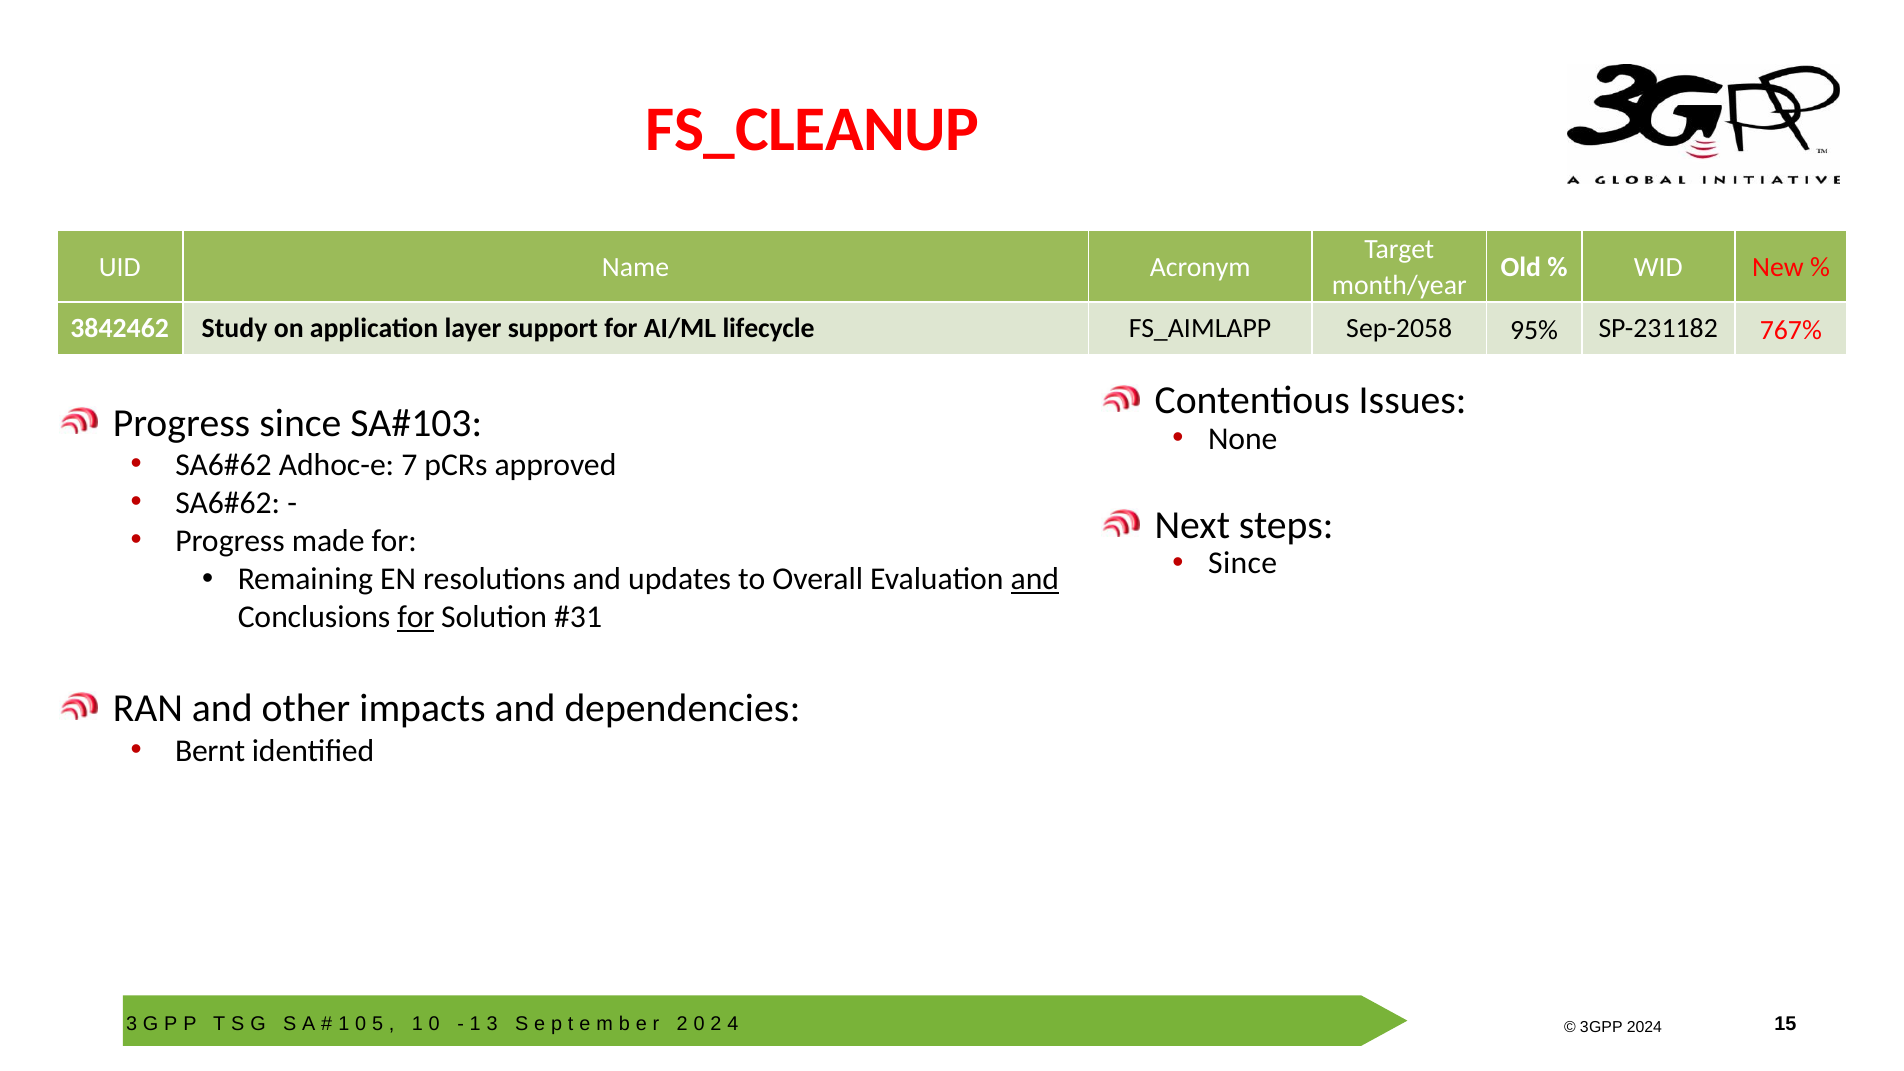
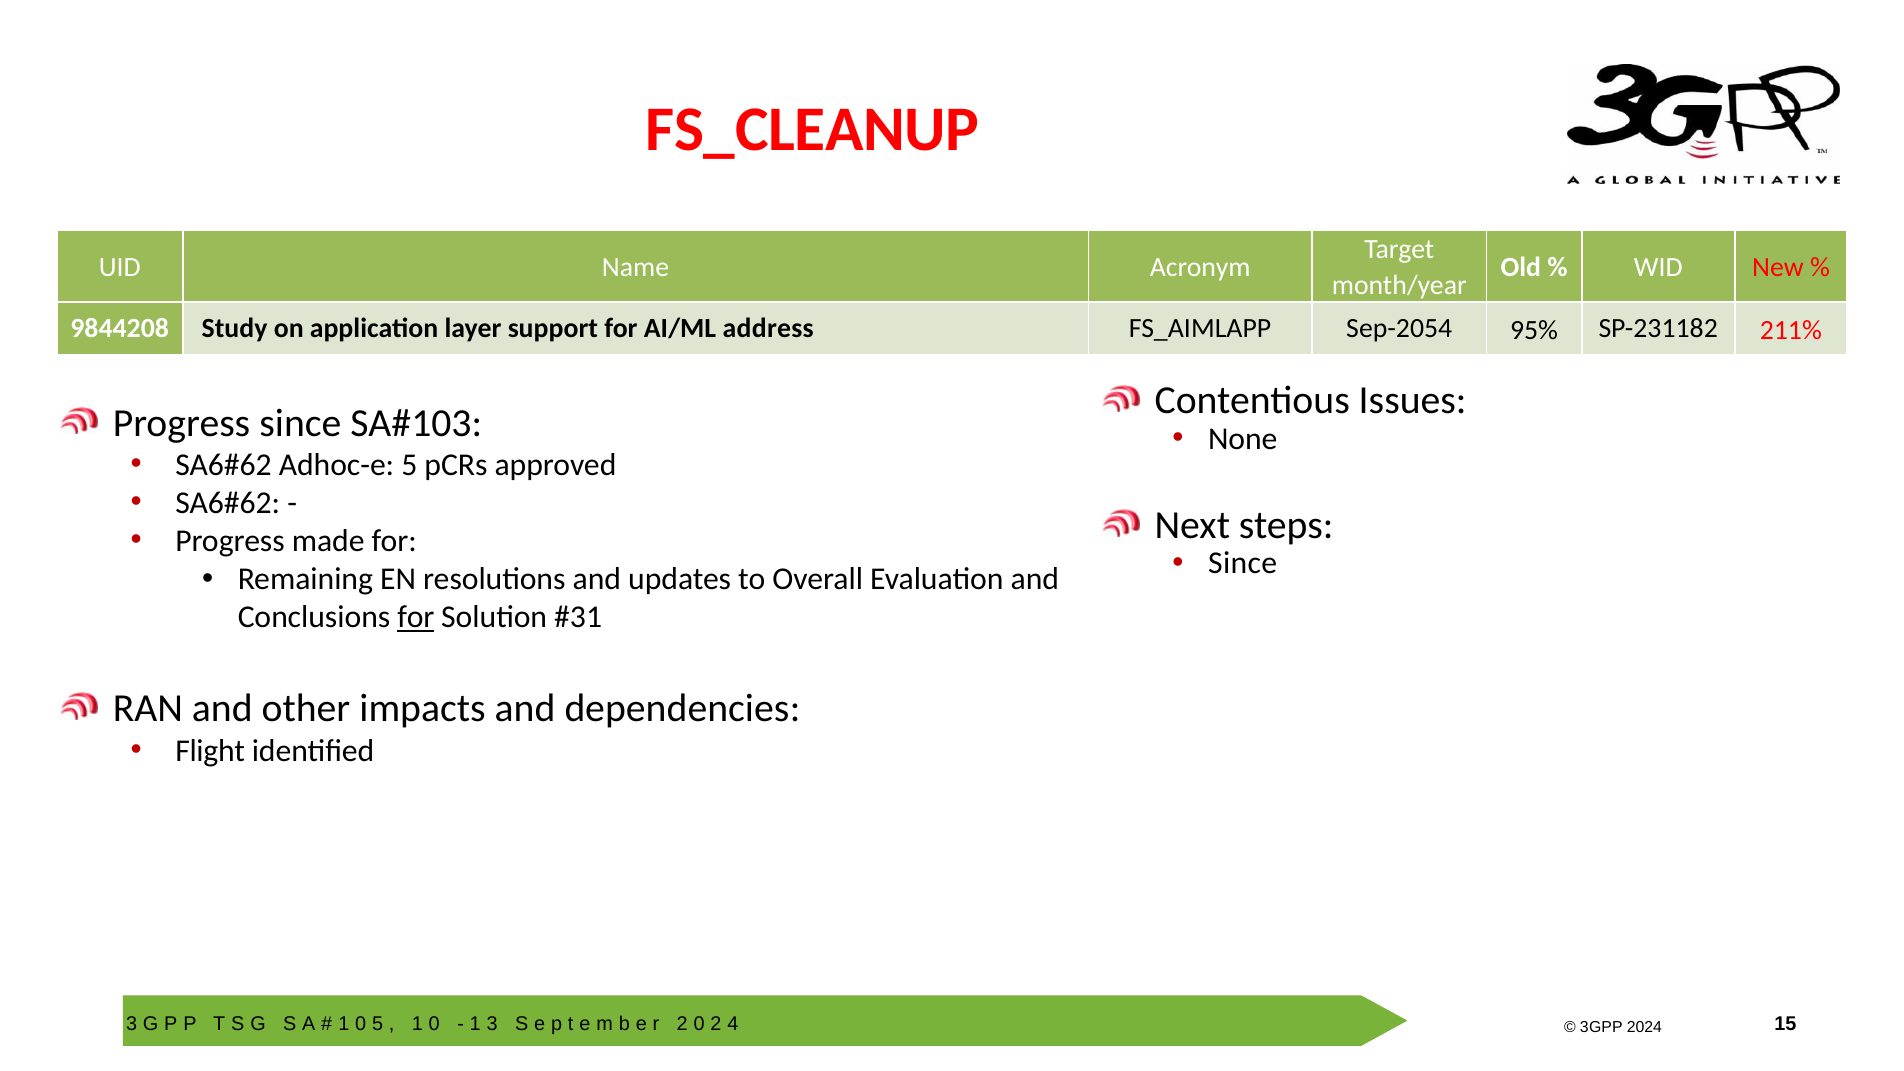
3842462: 3842462 -> 9844208 (120, 329)
lifecycle: lifecycle -> address (768, 329)
Sep-2058: Sep-2058 -> Sep-2054 (1399, 329)
767%: 767% -> 211% (1791, 330)
Adhoc-e 7: 7 -> 5 (409, 465)
and underline: present -> none (1035, 579)
Bernt: Bernt -> Flight (210, 751)
